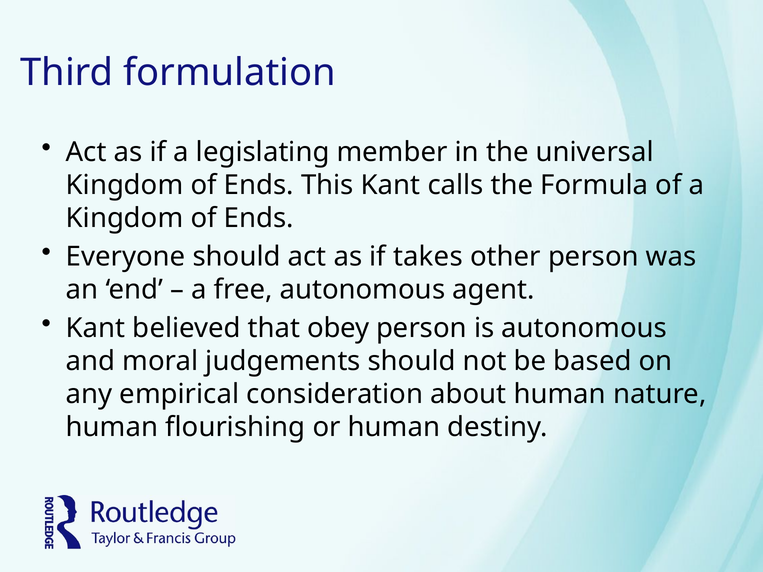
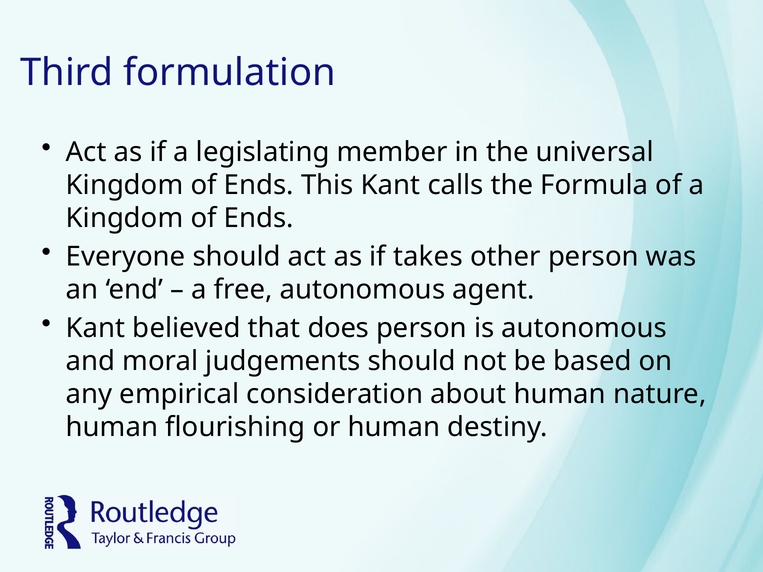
obey: obey -> does (338, 328)
